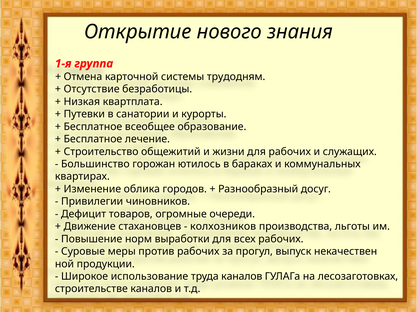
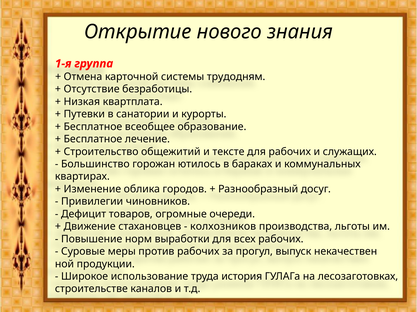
жизни: жизни -> тексте (228, 152)
труда каналов: каналов -> история (242, 277)
